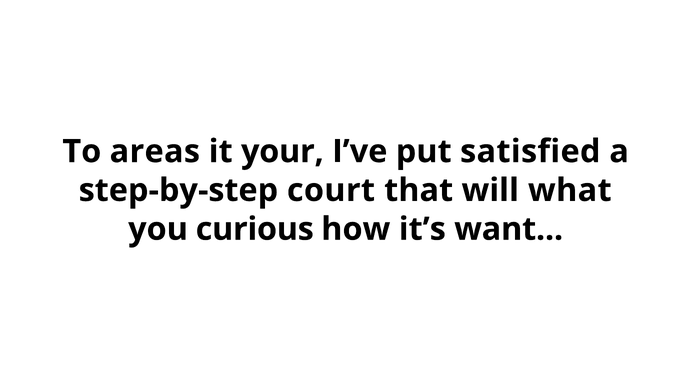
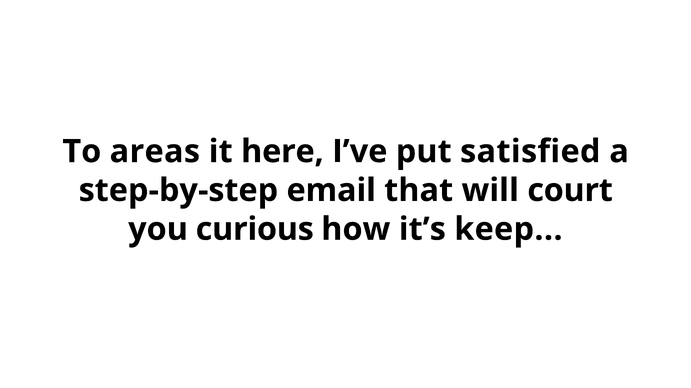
your: your -> here (282, 152)
court: court -> email (331, 191)
what: what -> court (570, 191)
want: want -> keep (508, 230)
